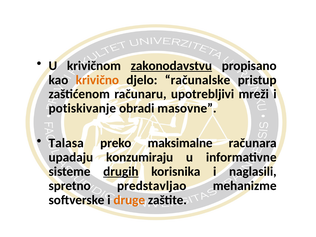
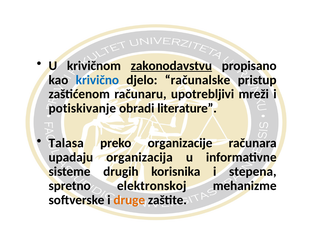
krivično colour: orange -> blue (97, 80)
masovne: masovne -> literature (187, 108)
maksimalne: maksimalne -> organizacije (180, 143)
konzumiraju: konzumiraju -> organizacija (139, 157)
drugih underline: present -> none (121, 172)
naglasili: naglasili -> stepena (253, 172)
predstavljao: predstavljao -> elektronskoj (152, 186)
